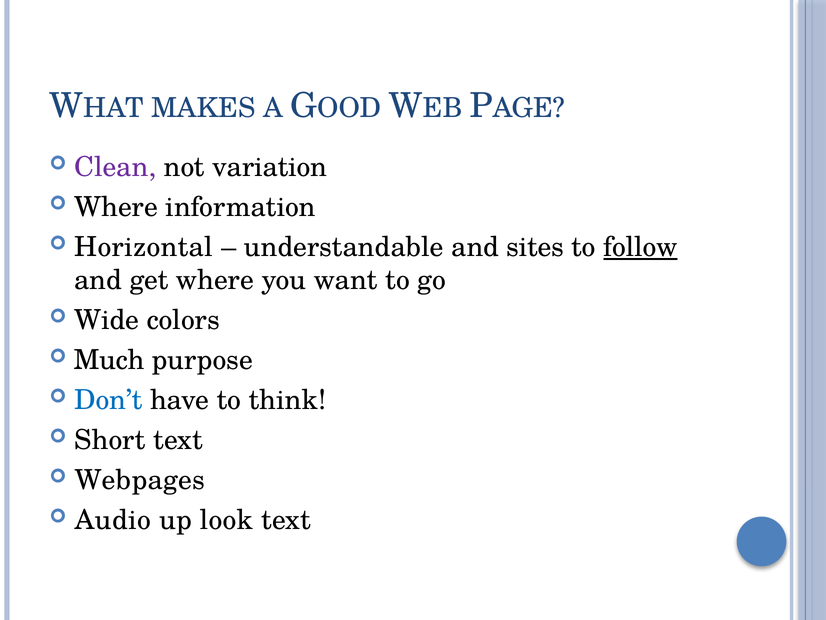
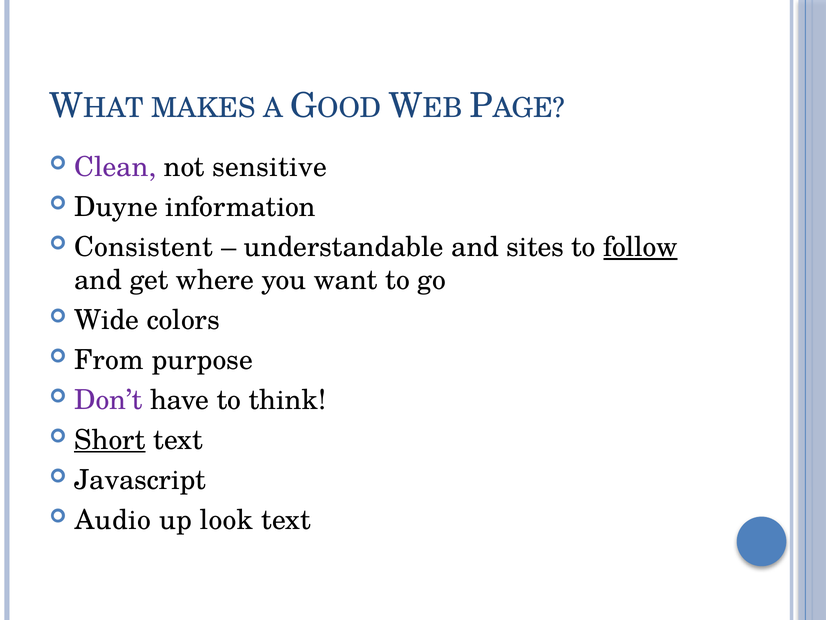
variation: variation -> sensitive (270, 167)
Where: Where -> Duyne (116, 207)
Horizontal: Horizontal -> Consistent (144, 247)
Much: Much -> From (109, 360)
Don’t colour: blue -> purple (108, 400)
Short underline: none -> present (110, 440)
Webpages: Webpages -> Javascript (140, 480)
